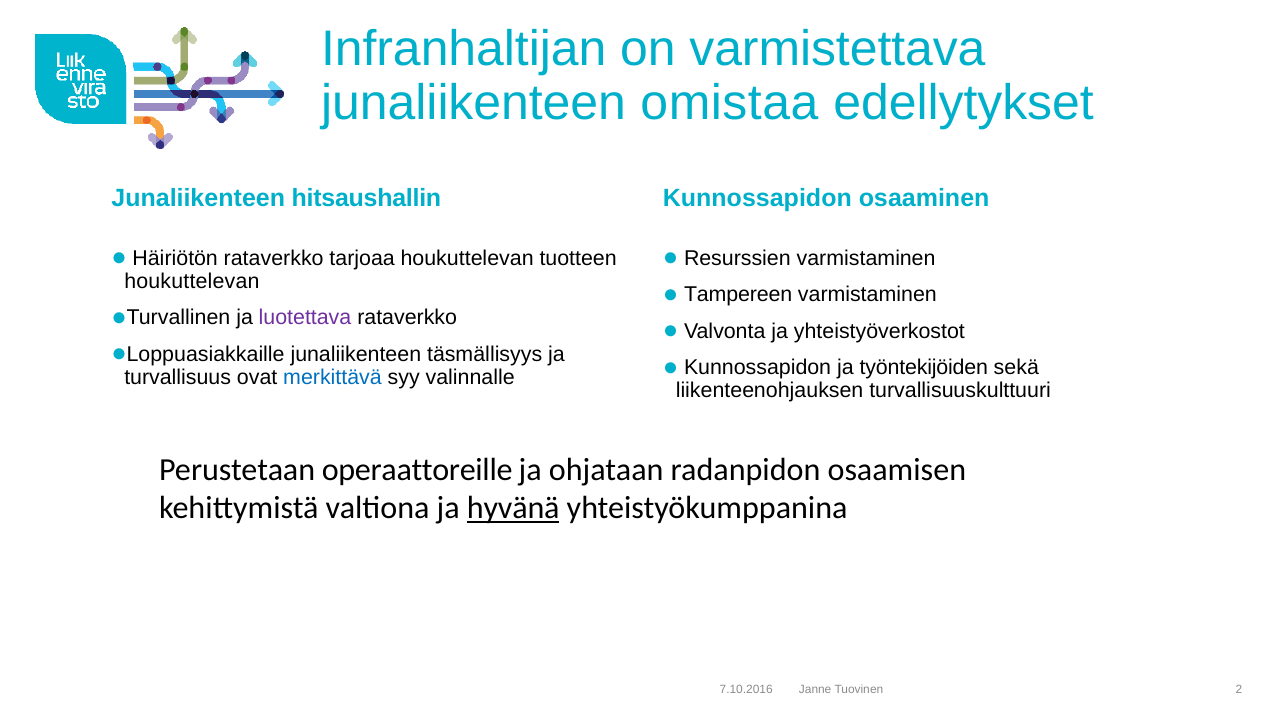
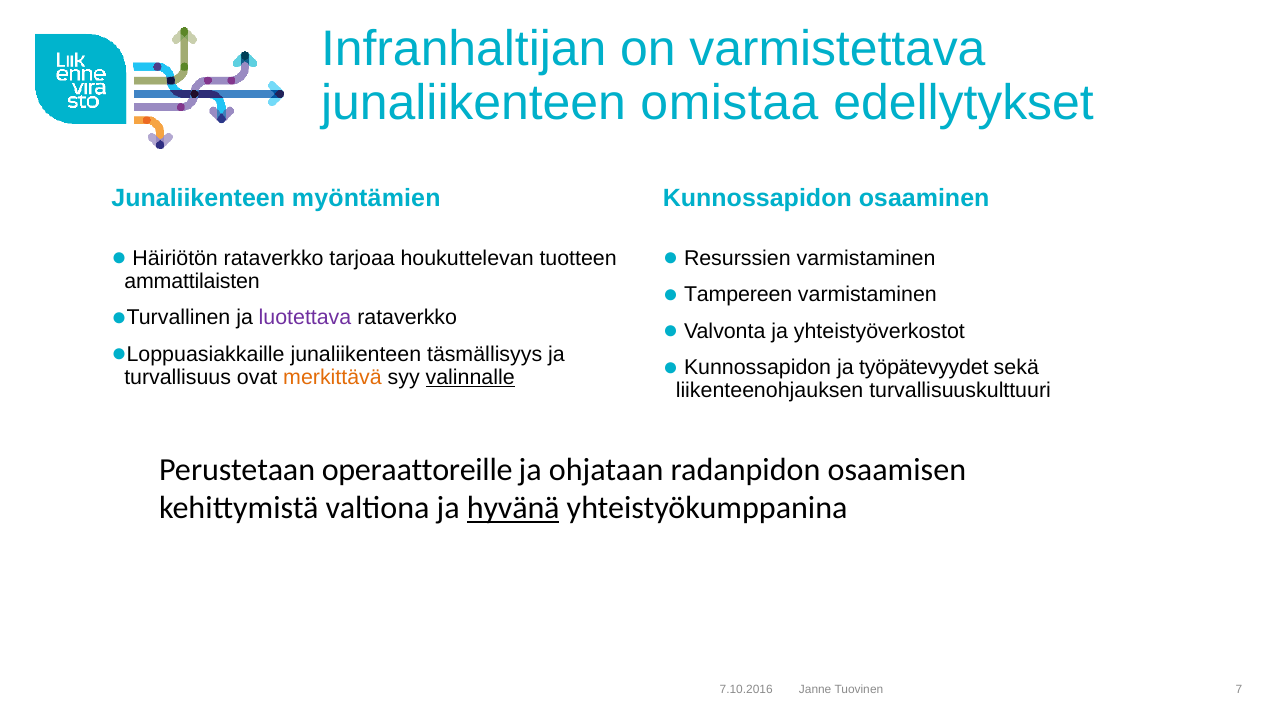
hitsaushallin: hitsaushallin -> myöntämien (366, 199)
houkuttelevan: houkuttelevan -> ammattilaisten (192, 281)
työntekijöiden: työntekijöiden -> työpätevyydet (924, 368)
merkittävä colour: blue -> orange (333, 377)
valinnalle underline: none -> present (470, 377)
2: 2 -> 7 (1239, 689)
